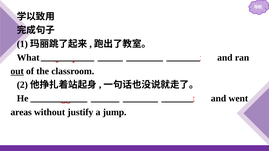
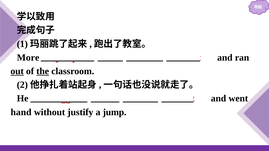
What: What -> More (28, 58)
the underline: none -> present (43, 71)
areas: areas -> hand (21, 112)
